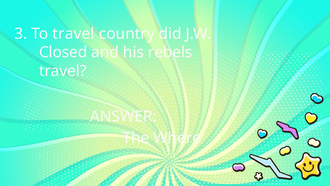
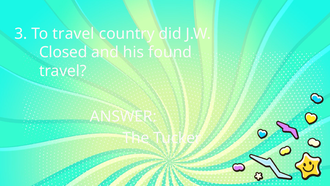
rebels: rebels -> found (170, 52)
Where: Where -> Tucker (177, 138)
